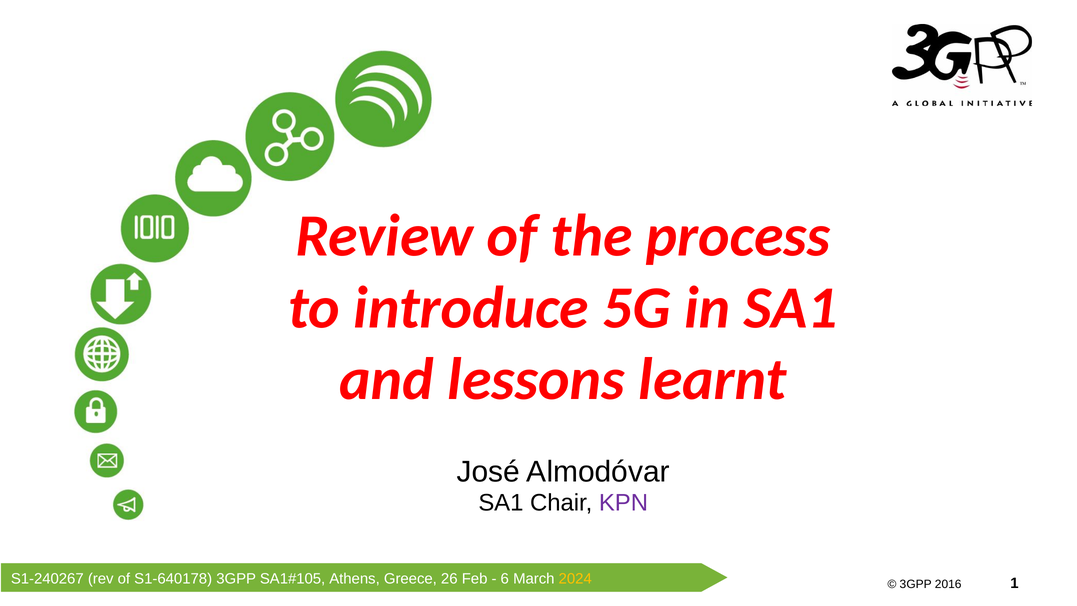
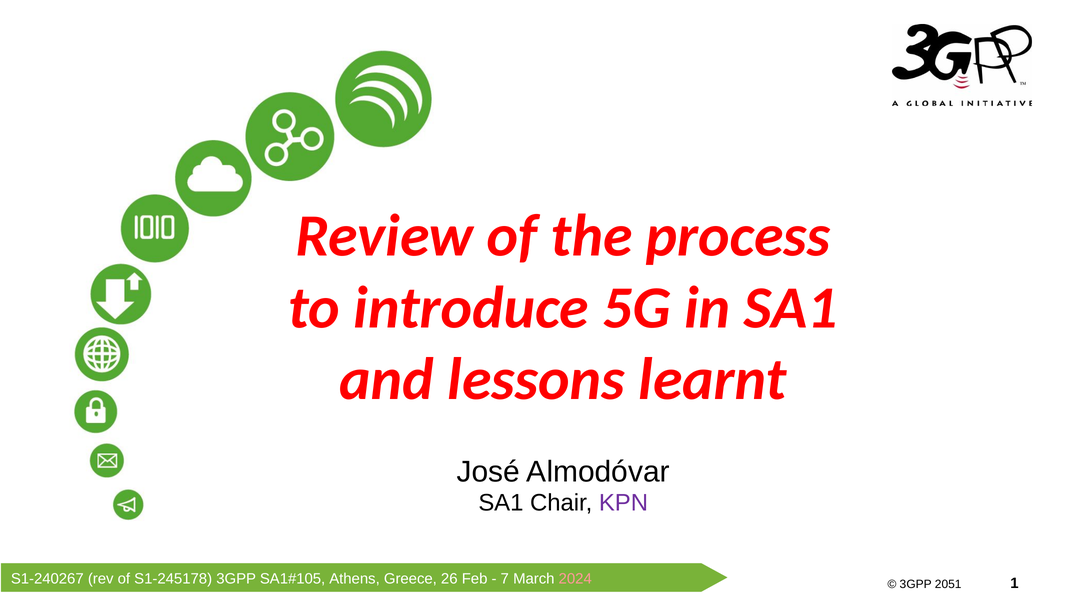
S1-640178: S1-640178 -> S1-245178 (173, 579)
6: 6 -> 7 (505, 579)
2024 colour: yellow -> pink (575, 579)
2016: 2016 -> 2051 (948, 584)
